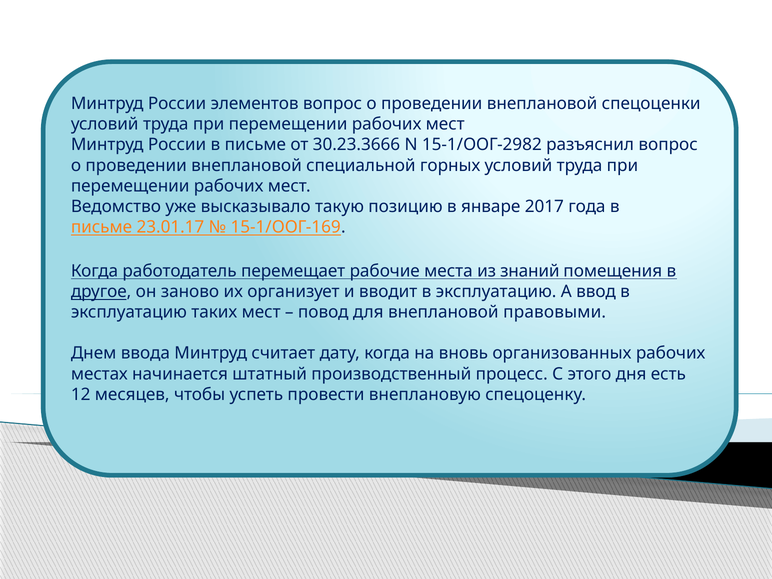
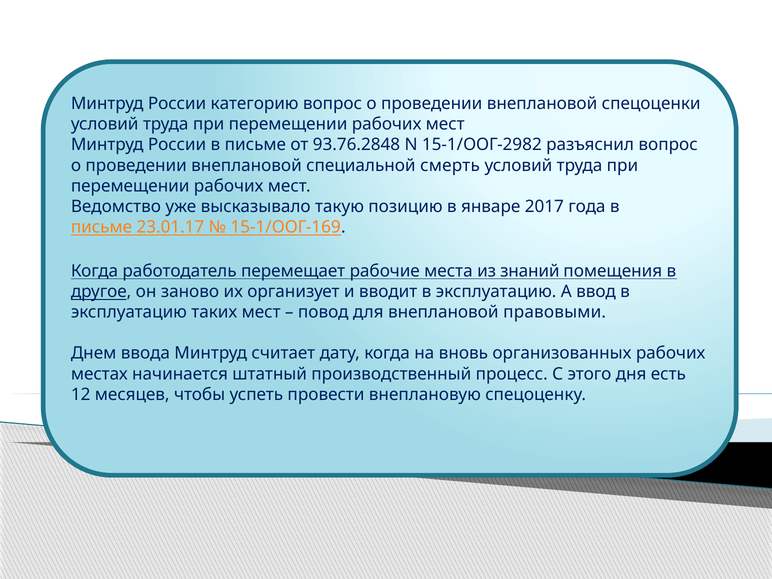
элементов: элементов -> категорию (255, 104)
30.23.3666: 30.23.3666 -> 93.76.2848 (356, 145)
горных: горных -> смерть (450, 165)
